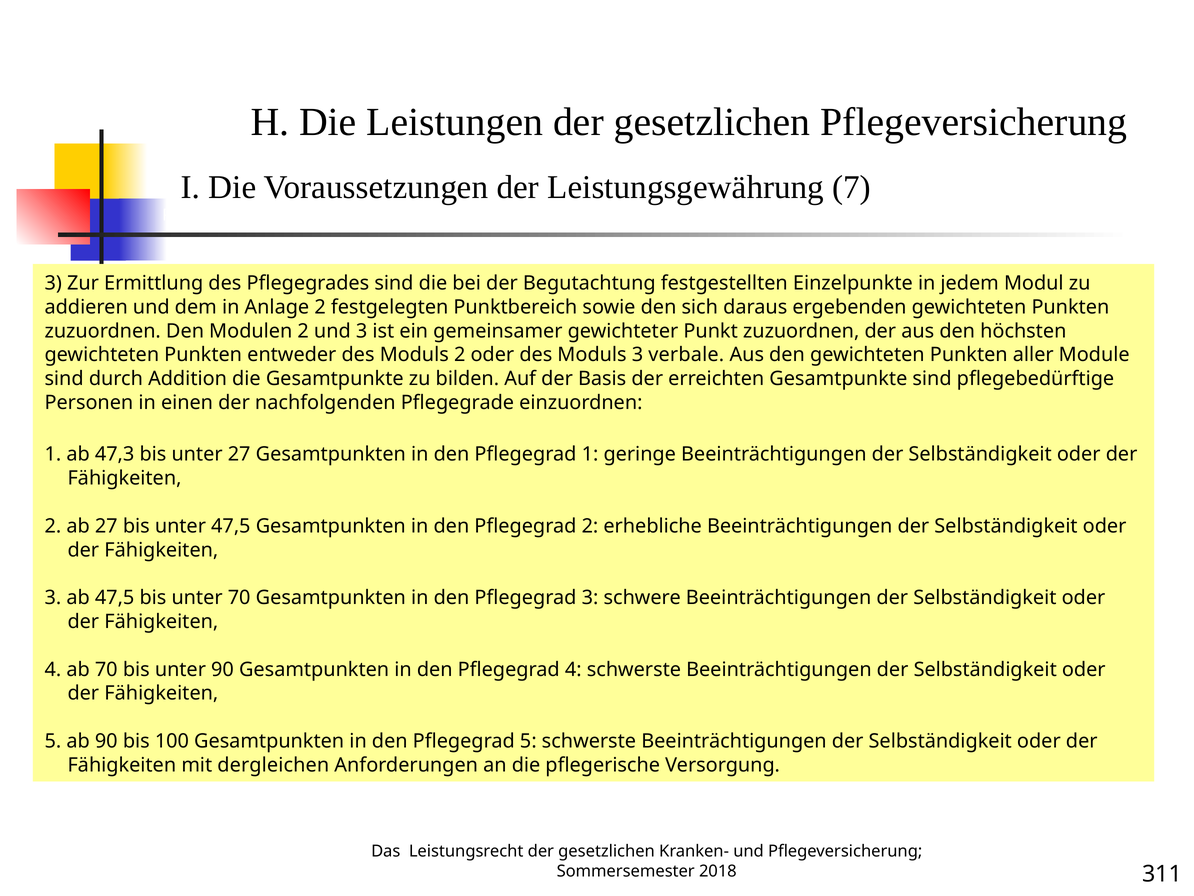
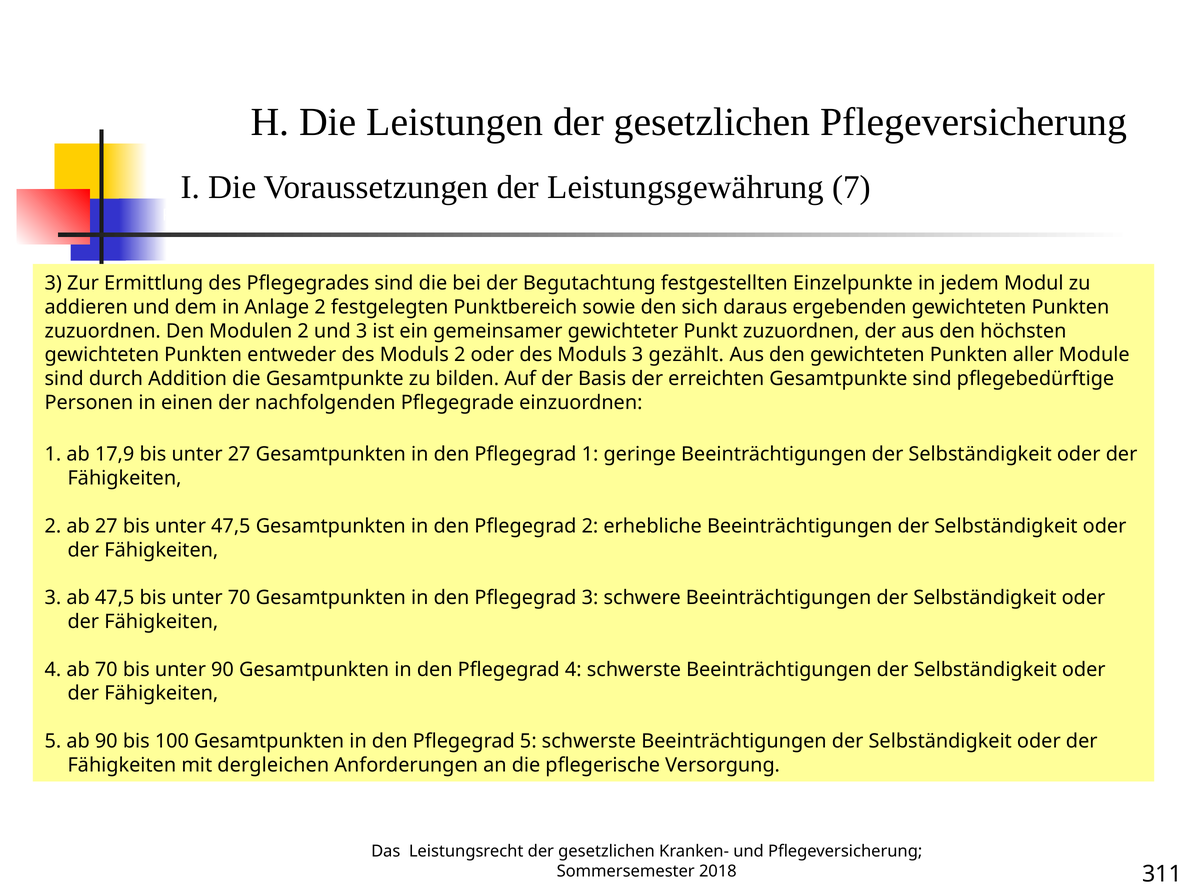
verbale: verbale -> gezählt (686, 355)
47,3: 47,3 -> 17,9 (115, 454)
